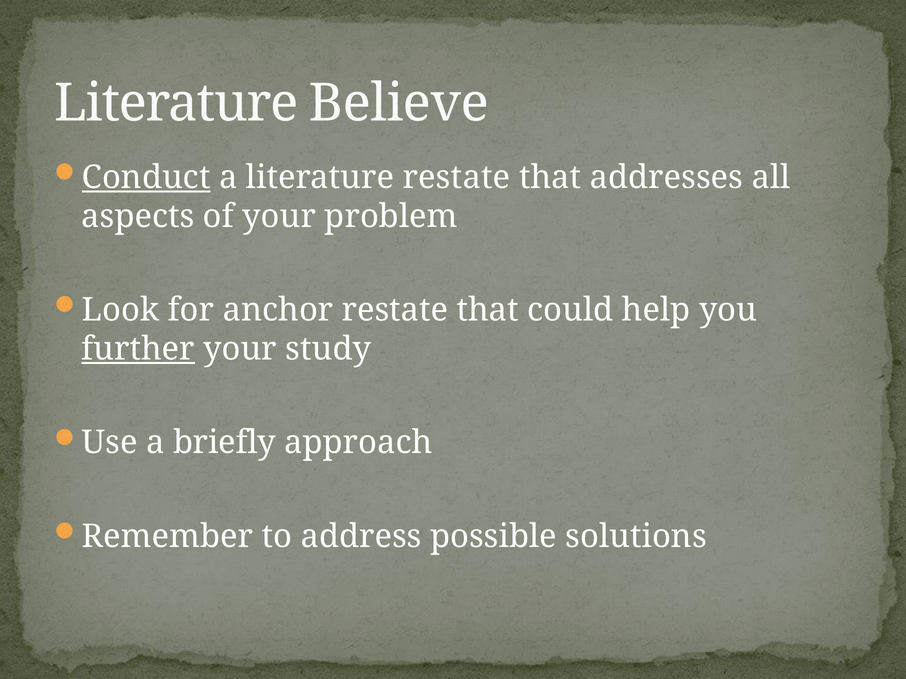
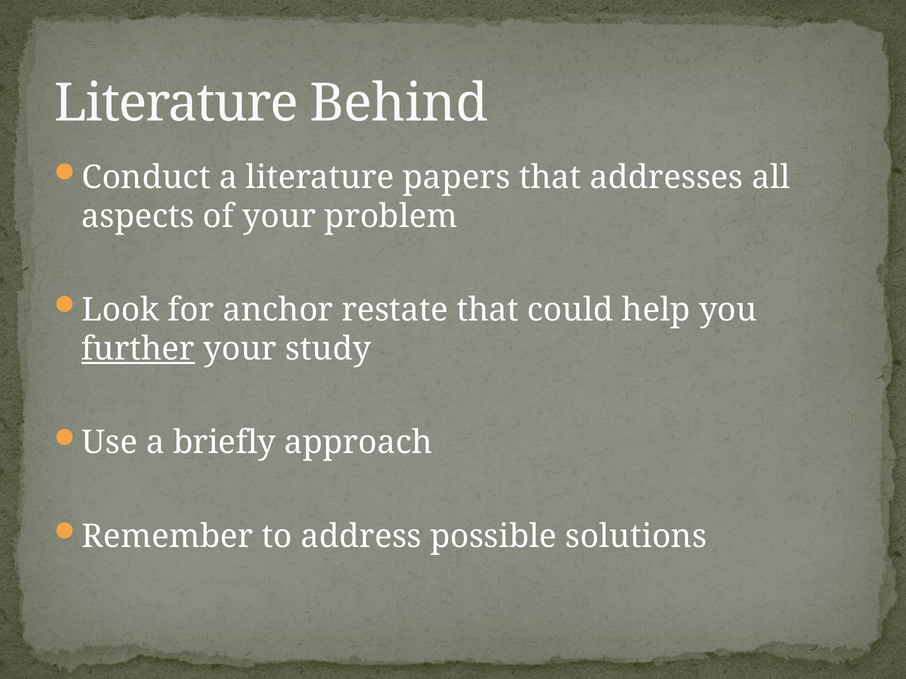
Believe: Believe -> Behind (399, 103)
Conduct underline: present -> none (146, 177)
literature restate: restate -> papers (456, 177)
